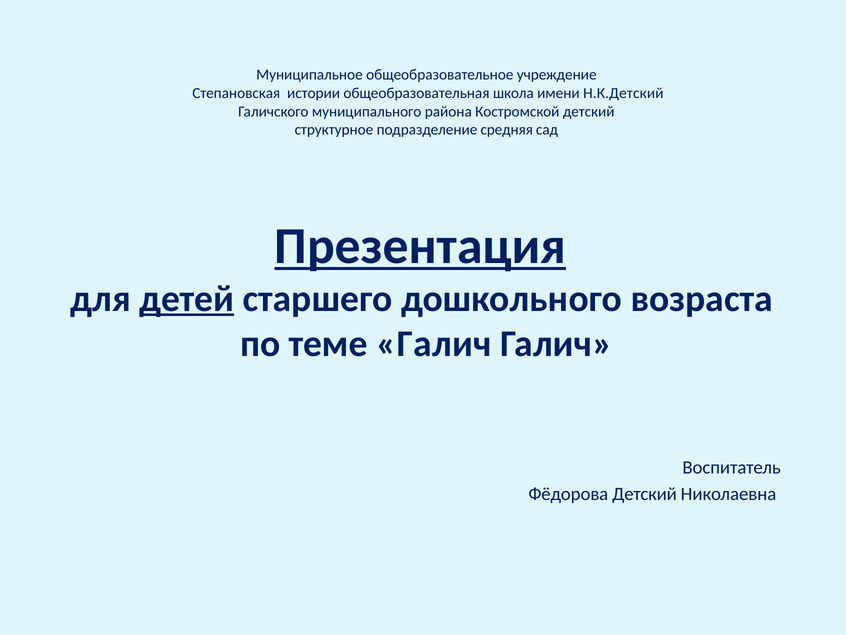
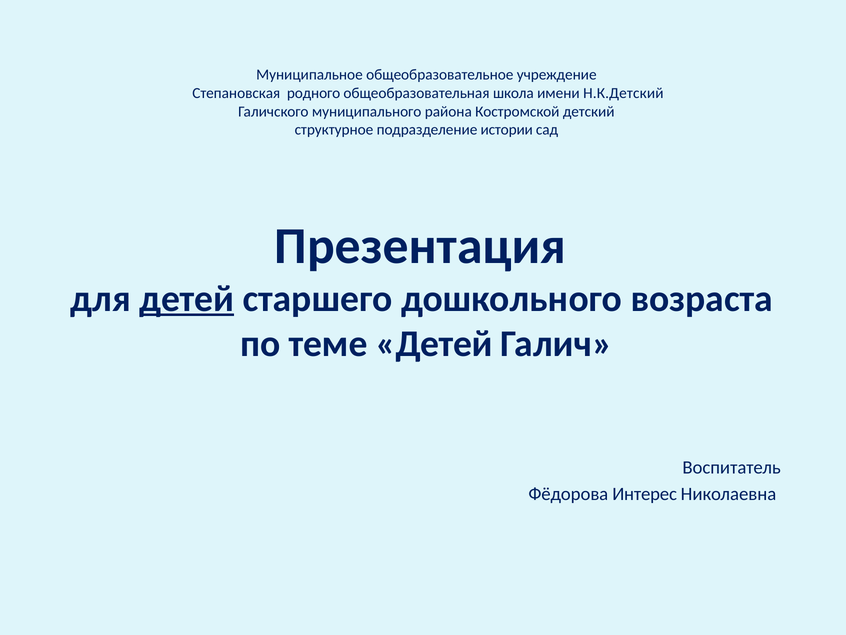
истории: истории -> родного (314, 93)
средняя: средняя -> истории (507, 130)
Презентация underline: present -> none (420, 246)
теме Галич: Галич -> Детей (434, 344)
Фёдорова Детский: Детский -> Интерес (645, 494)
